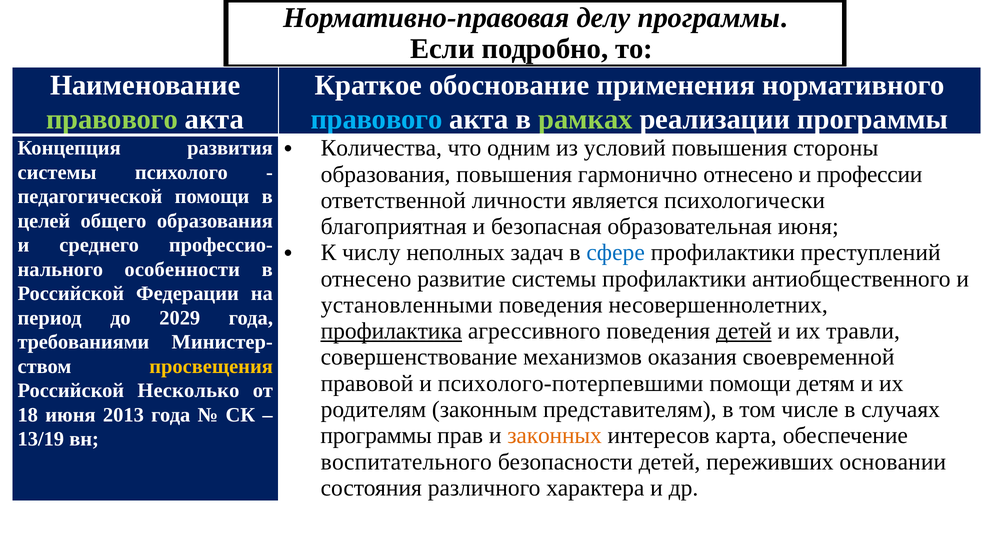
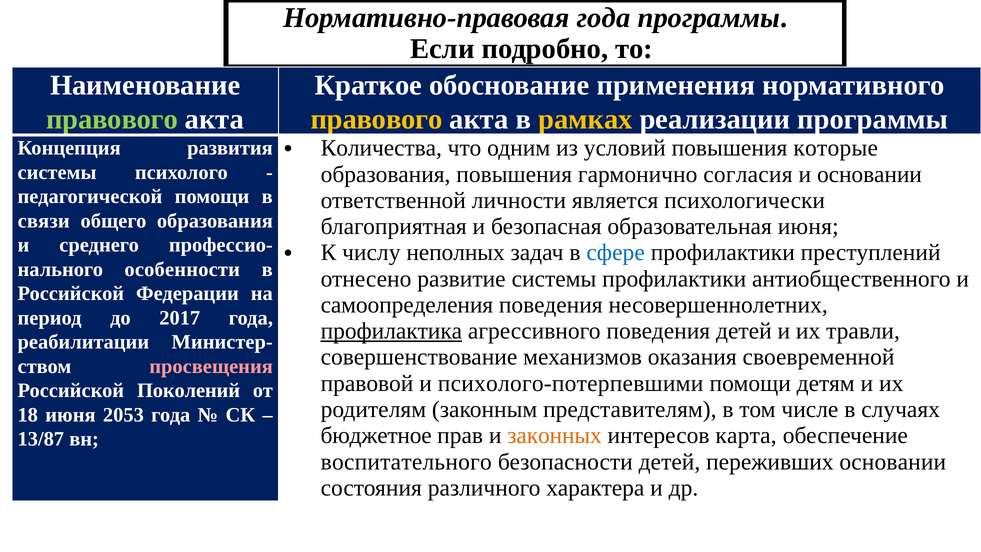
Нормативно-правовая делу: делу -> года (604, 18)
правового colour: light blue -> yellow (377, 119)
рамках colour: light green -> yellow (585, 119)
стороны: стороны -> которые (836, 148)
гармонично отнесено: отнесено -> согласия (748, 174)
и профессии: профессии -> основании (870, 174)
целей: целей -> связи (44, 221)
установленными: установленными -> самоопределения (407, 305)
2029: 2029 -> 2017 (180, 318)
детей underline: present -> none (744, 331)
требованиями: требованиями -> реабилитации (83, 342)
просвещения colour: yellow -> pink (211, 366)
Несколько: Несколько -> Поколений (189, 390)
2013: 2013 -> 2053 (123, 415)
программы: программы -> бюджетное (376, 435)
13/19: 13/19 -> 13/87 (41, 439)
